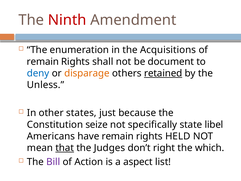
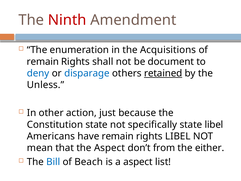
disparage colour: orange -> blue (87, 73)
states: states -> action (81, 113)
Constitution seize: seize -> state (97, 124)
rights HELD: HELD -> LIBEL (178, 136)
that underline: present -> none (65, 148)
the Judges: Judges -> Aspect (109, 148)
right: right -> from (164, 148)
which: which -> either (210, 148)
Bill colour: purple -> blue (53, 162)
Action: Action -> Beach (89, 162)
